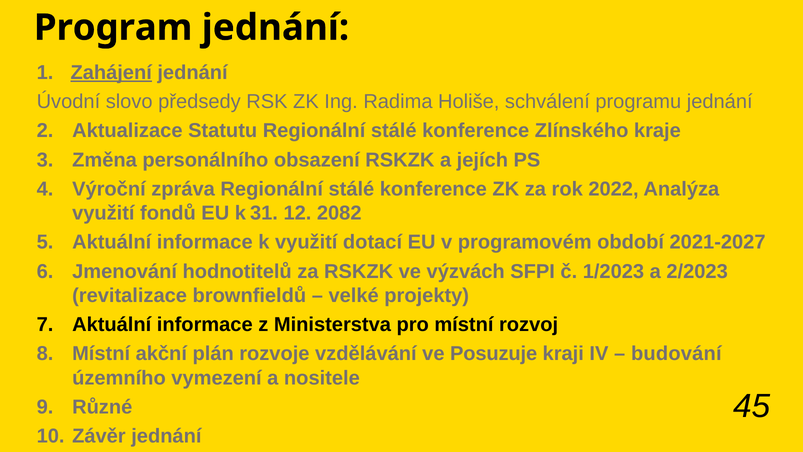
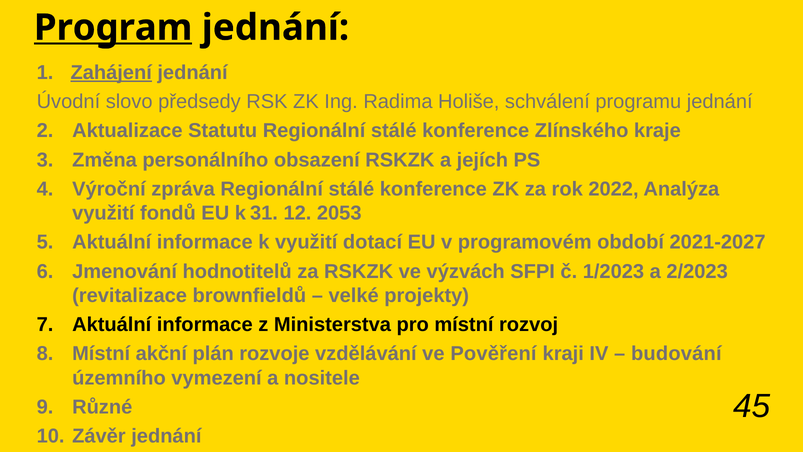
Program underline: none -> present (113, 28)
2082: 2082 -> 2053 (339, 213)
Posuzuje: Posuzuje -> Pověření (493, 354)
